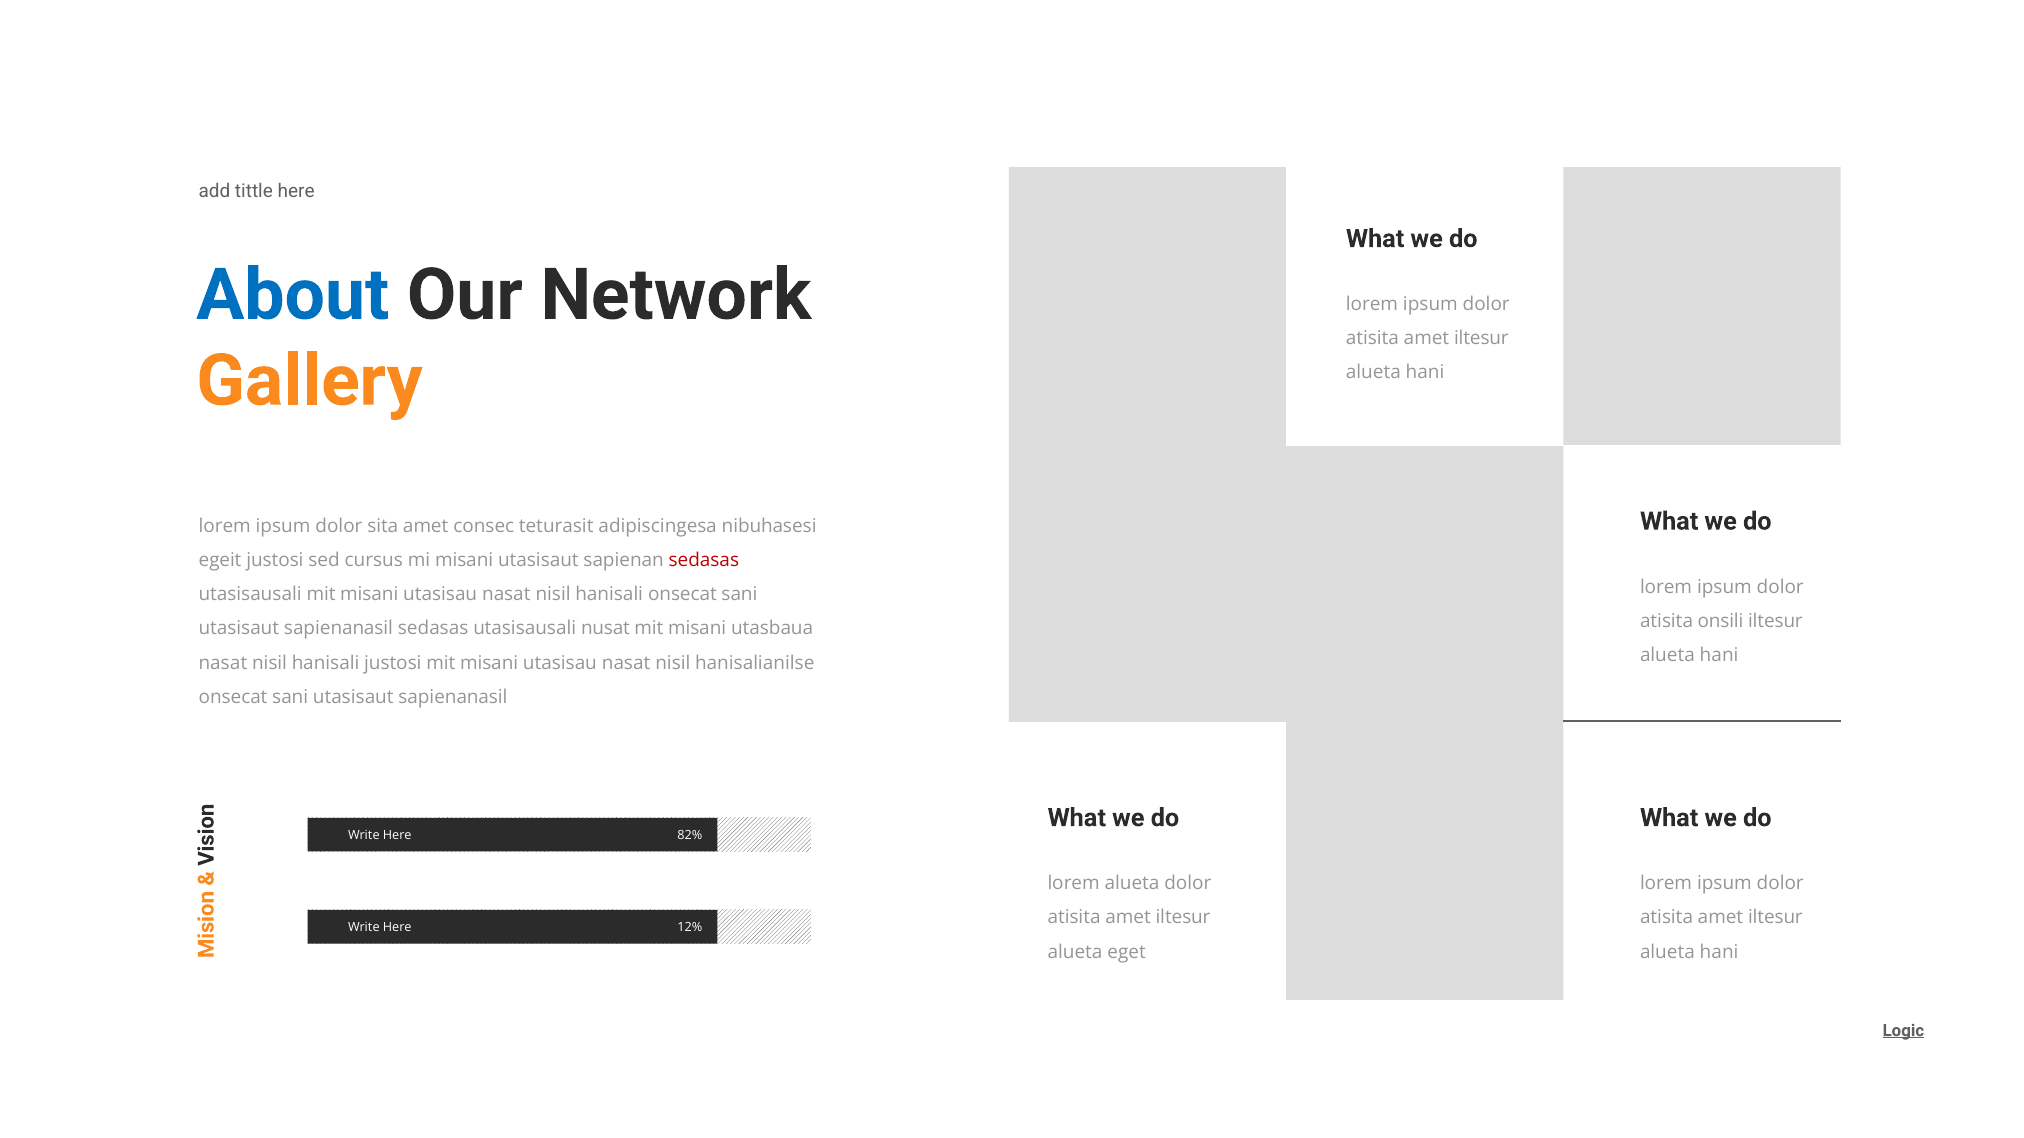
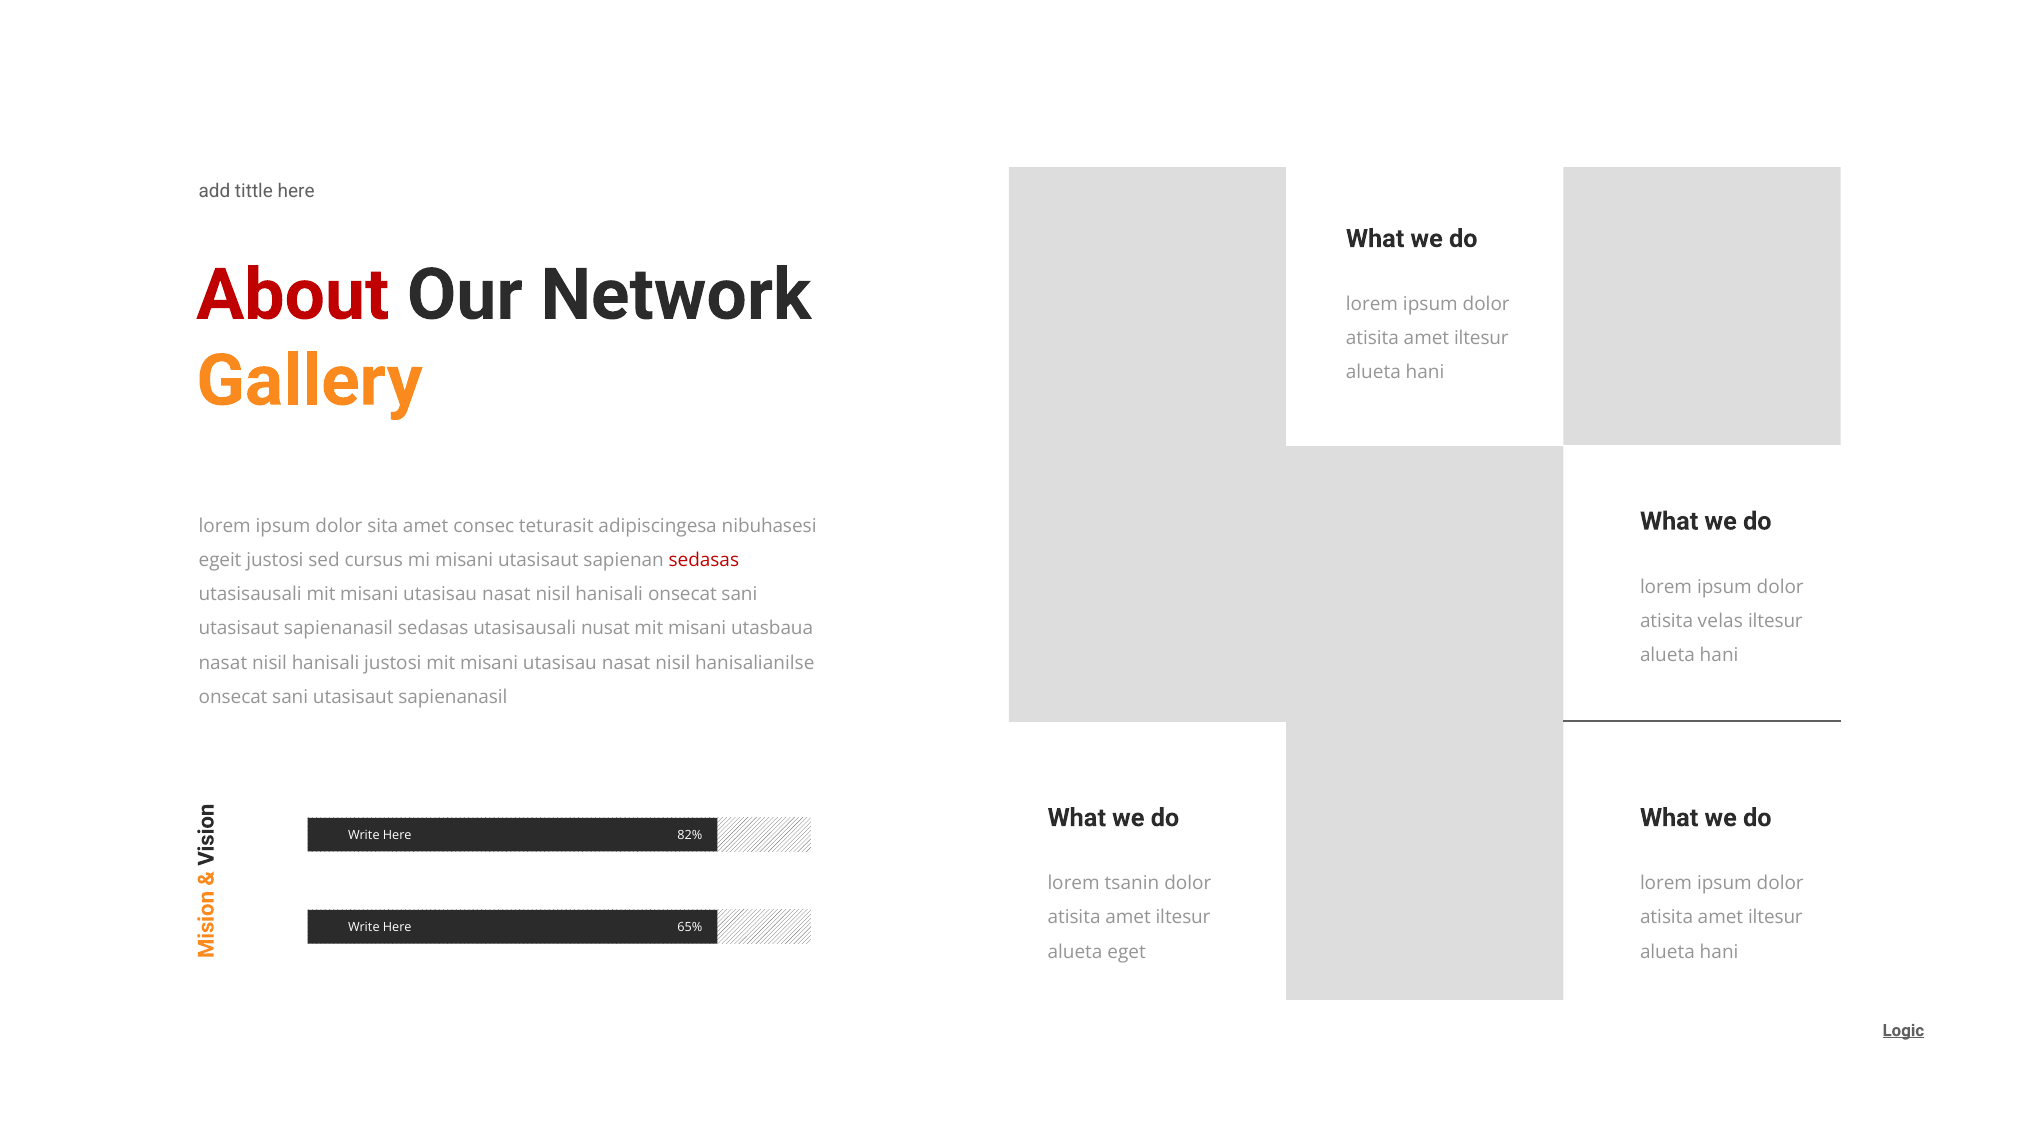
About colour: blue -> red (293, 295)
onsili: onsili -> velas (1720, 621)
lorem alueta: alueta -> tsanin (1132, 884)
12%: 12% -> 65% (690, 928)
